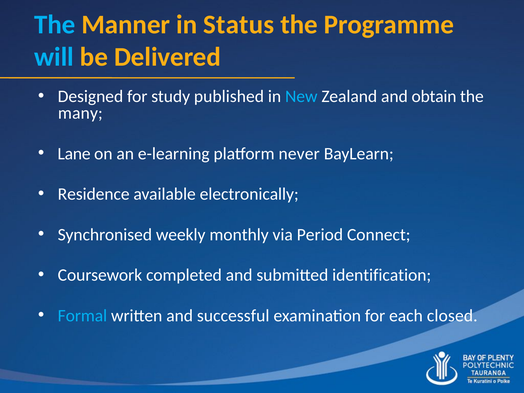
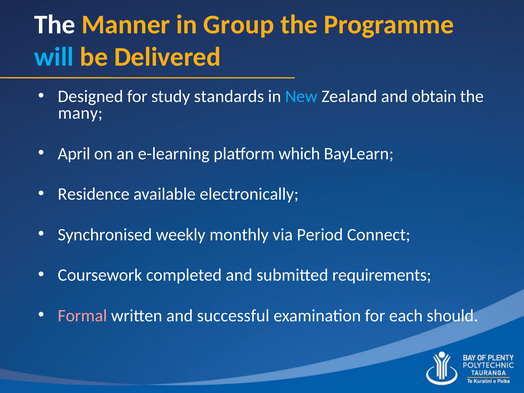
The colour: light blue -> white (55, 25)
Status: Status -> Group (239, 25)
published: published -> standards (229, 96)
Lane: Lane -> April (74, 154)
never: never -> which (299, 154)
identification: identification -> requirements (382, 275)
Formal colour: light blue -> pink (82, 316)
closed: closed -> should (452, 316)
